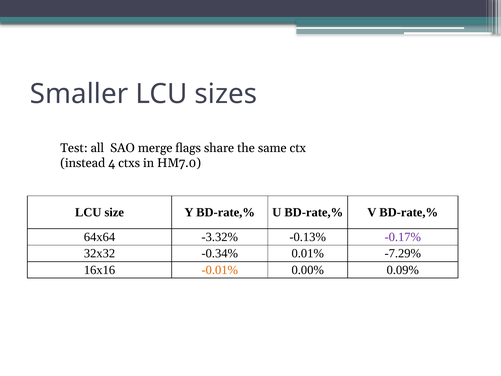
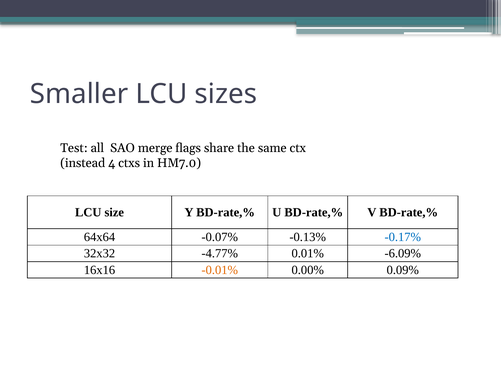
-3.32%: -3.32% -> -0.07% (220, 237)
-0.17% colour: purple -> blue (403, 237)
-0.34%: -0.34% -> -4.77% (220, 253)
-7.29%: -7.29% -> -6.09% (403, 253)
